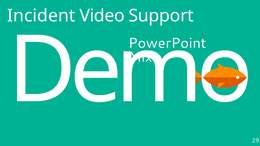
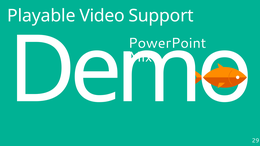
Incident: Incident -> Playable (41, 16)
